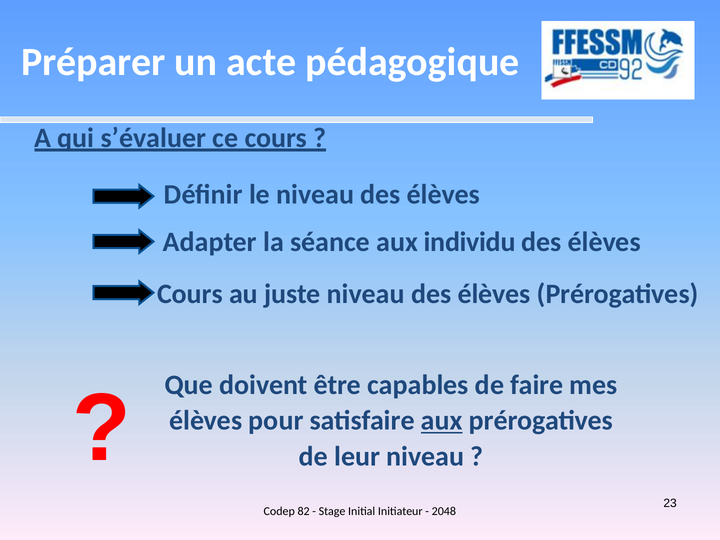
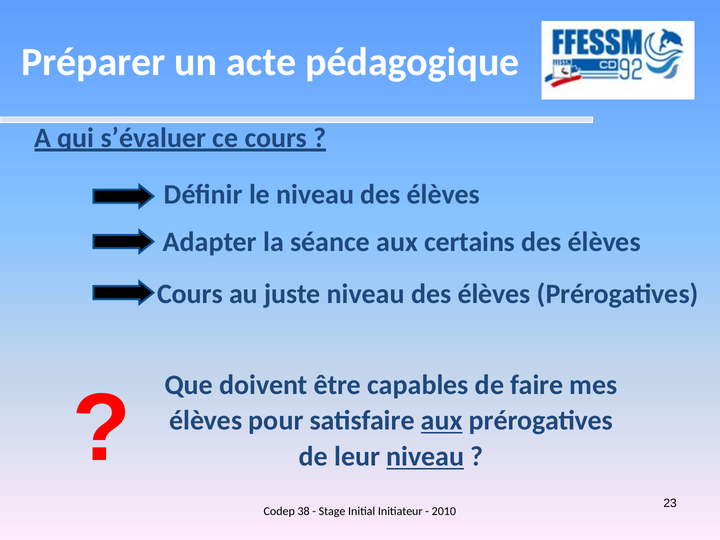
individu: individu -> certains (470, 242)
niveau underline: none -> present (425, 457)
82: 82 -> 38 (304, 511)
2048: 2048 -> 2010 (444, 511)
